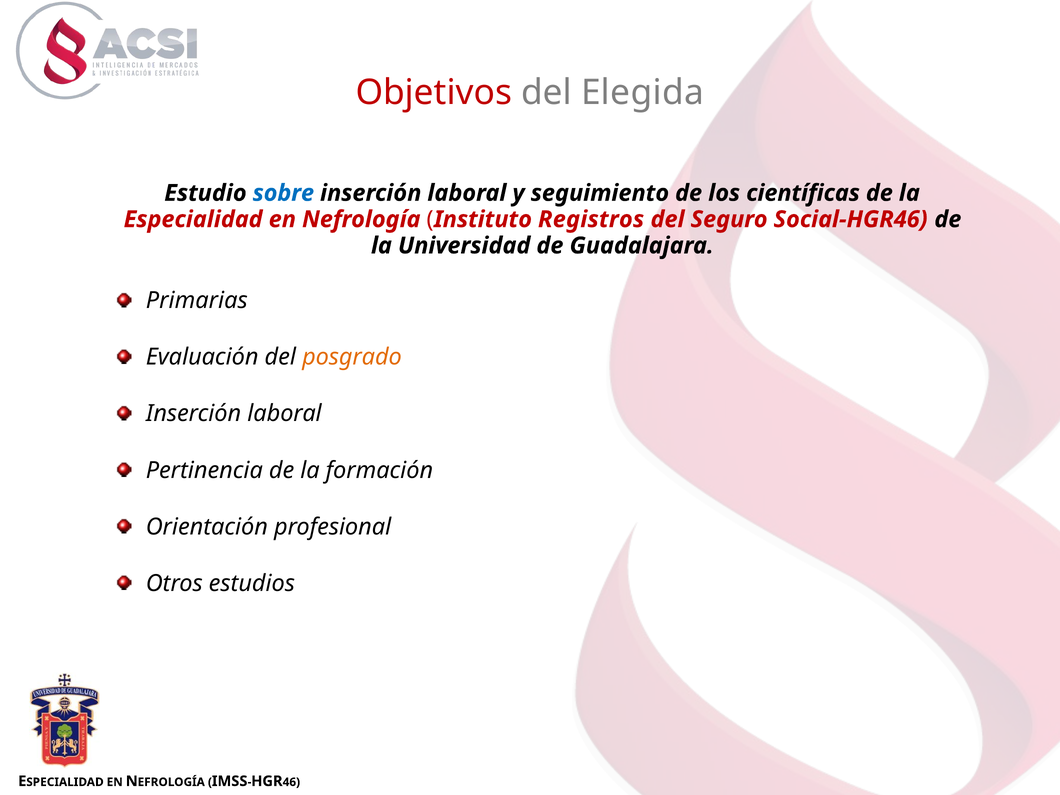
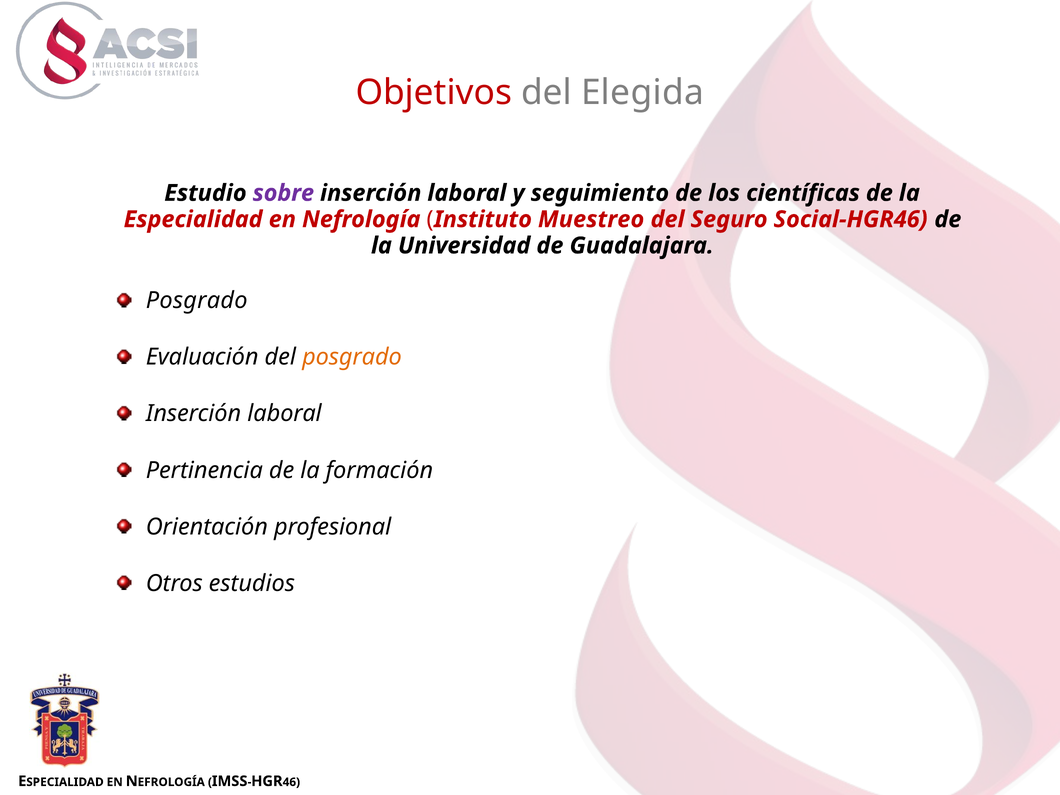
sobre colour: blue -> purple (283, 193)
Registros: Registros -> Muestreo (591, 219)
Primarias: Primarias -> Posgrado (197, 301)
